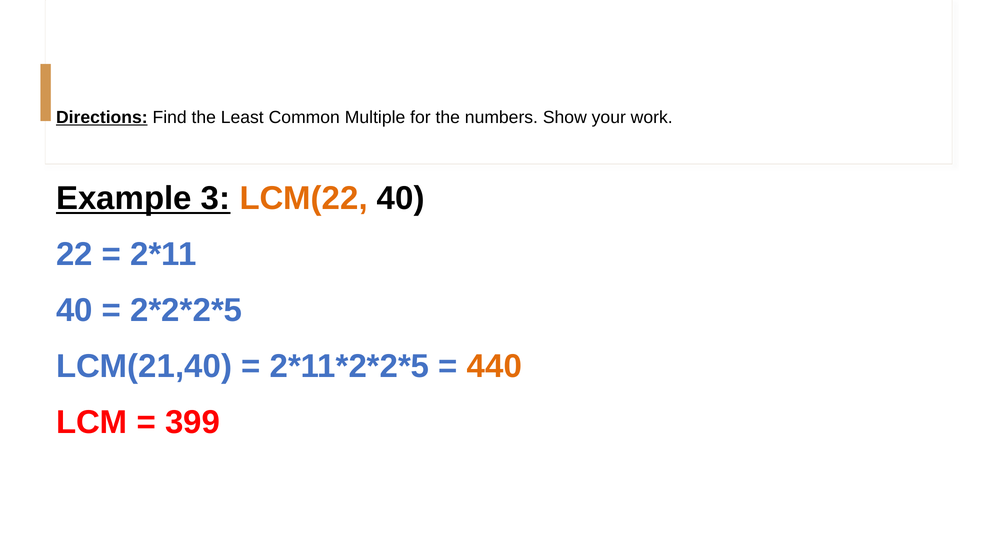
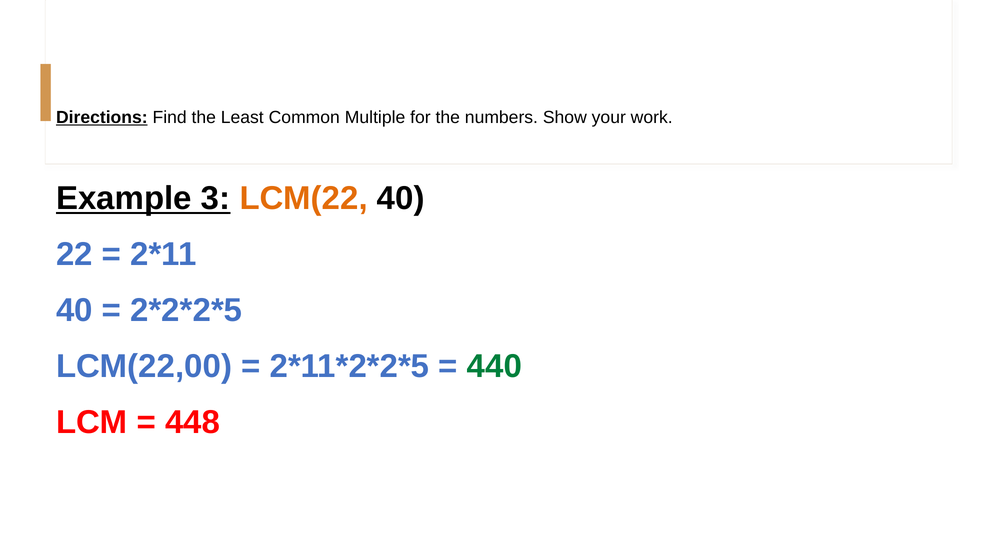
LCM(21,40: LCM(21,40 -> LCM(22,00 (144, 366)
440 colour: orange -> green (494, 366)
399: 399 -> 448 (193, 422)
